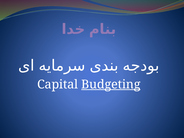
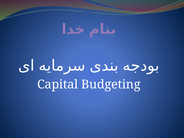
Budgeting underline: present -> none (111, 84)
